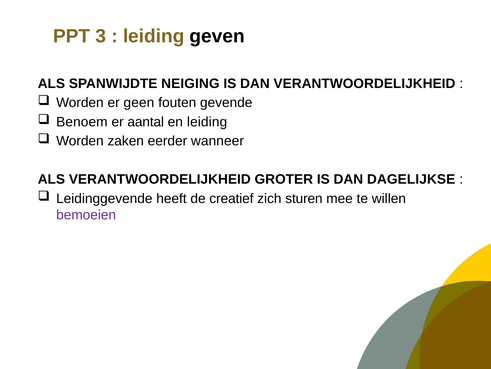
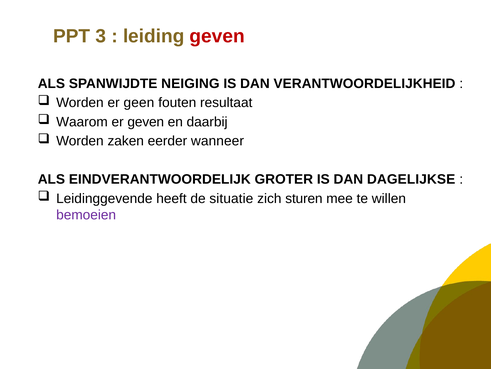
geven colour: black -> red (217, 36)
gevende: gevende -> resultaat (226, 103)
Benoem: Benoem -> Waarom (82, 122)
er aantal: aantal -> geven (146, 122)
en leiding: leiding -> daarbij (207, 122)
ALS VERANTWOORDELIJKHEID: VERANTWOORDELIJKHEID -> EINDVERANTWOORDELIJK (160, 179)
creatief: creatief -> situatie (231, 198)
